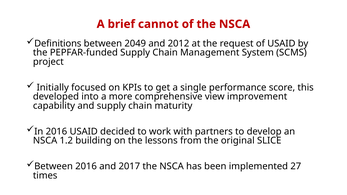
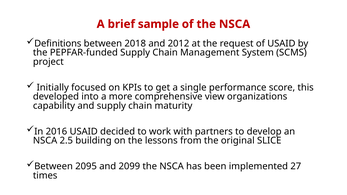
cannot: cannot -> sample (158, 24)
2049: 2049 -> 2018 (135, 44)
improvement: improvement -> organizations (257, 97)
1.2: 1.2 -> 2.5 (66, 141)
Between 2016: 2016 -> 2095 (86, 166)
2017: 2017 -> 2099 (129, 166)
